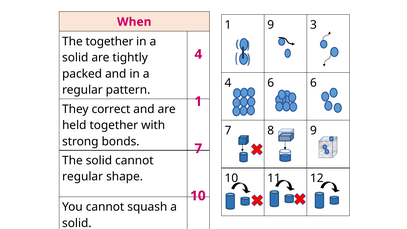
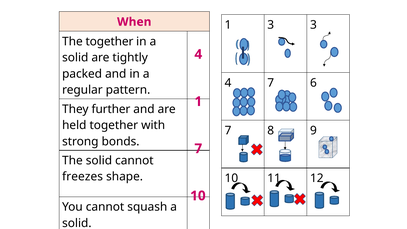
1 9: 9 -> 3 (271, 25)
4 6: 6 -> 7 (271, 83)
correct: correct -> further (111, 109)
regular: regular -> freezes (83, 177)
